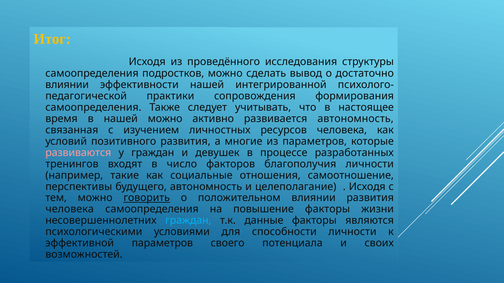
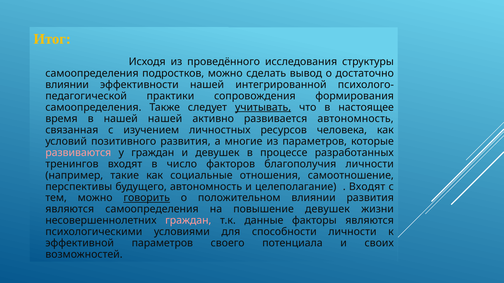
учитывать underline: none -> present (263, 107)
нашей можно: можно -> нашей (165, 119)
Исходя: Исходя -> Входят (367, 187)
человека: человека -> являются (70, 210)
повышение факторы: факторы -> девушек (327, 210)
граждан colour: light blue -> pink (188, 221)
